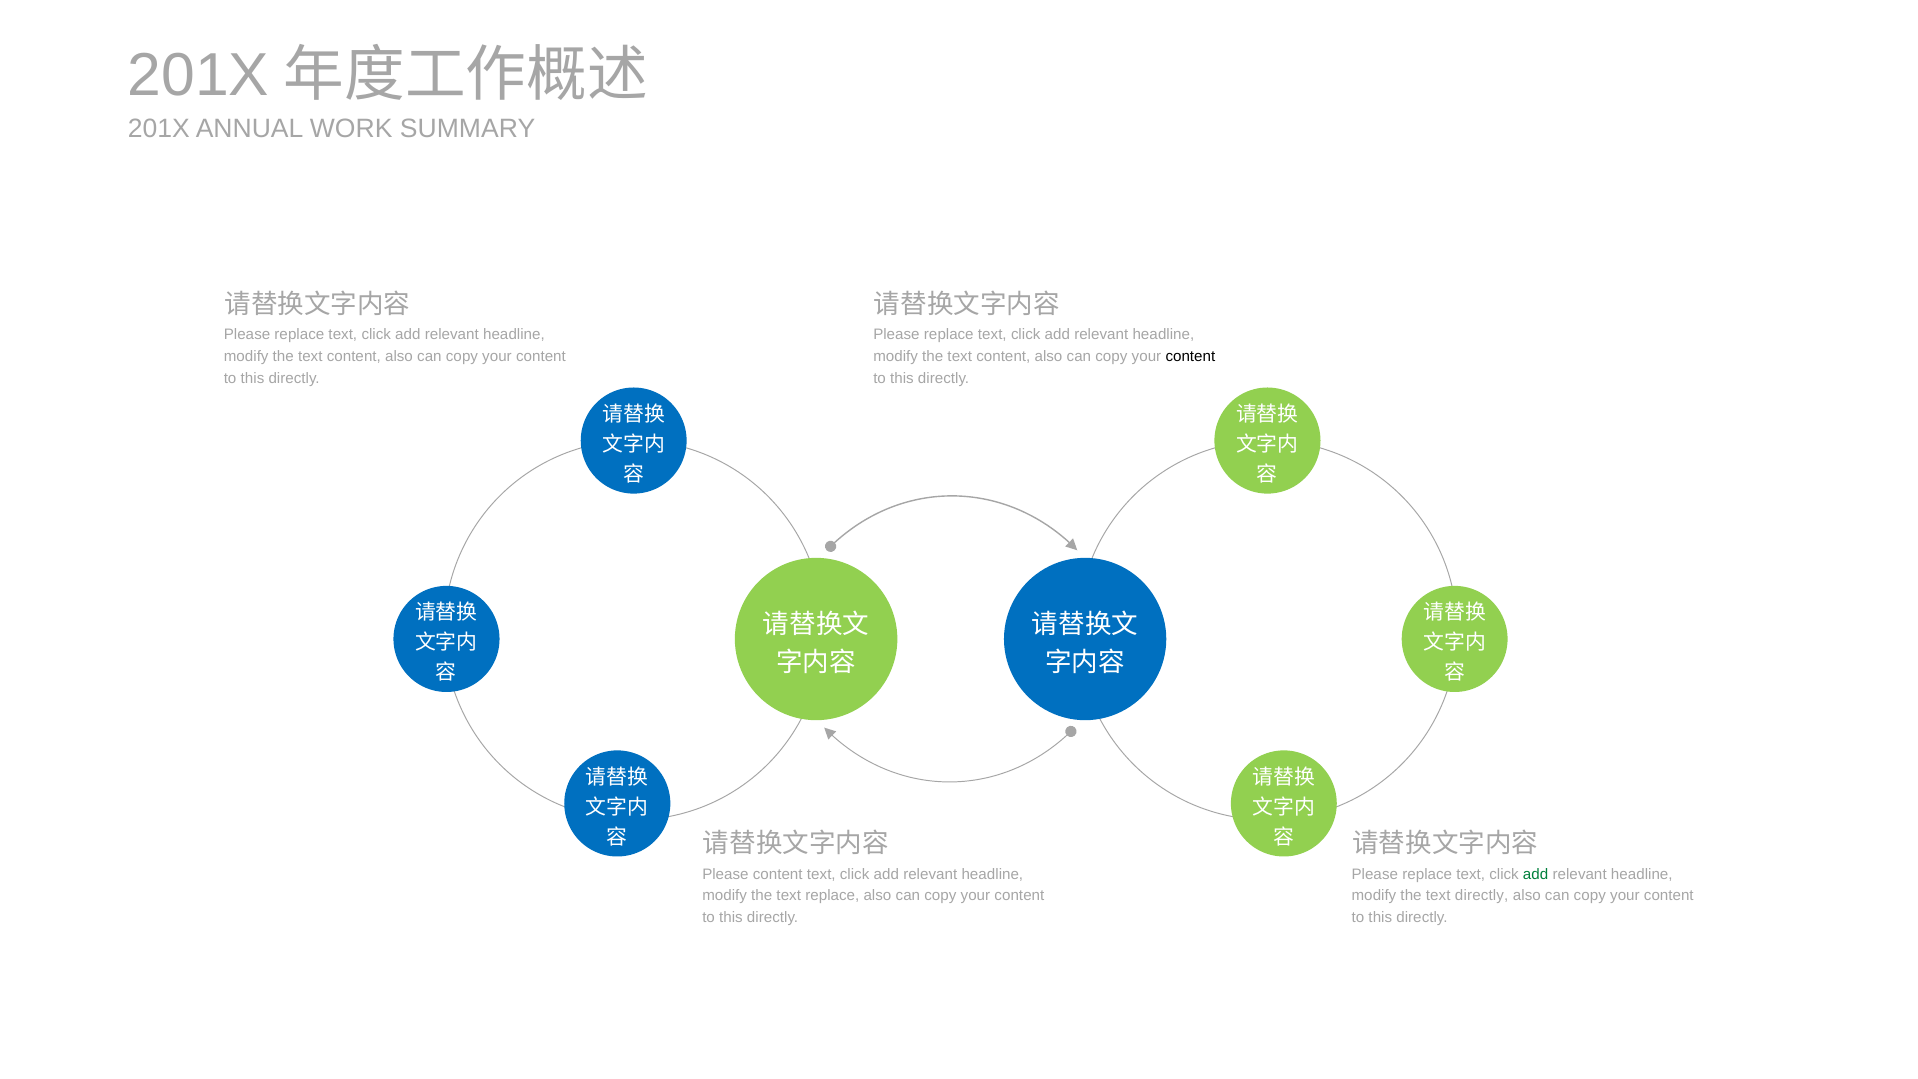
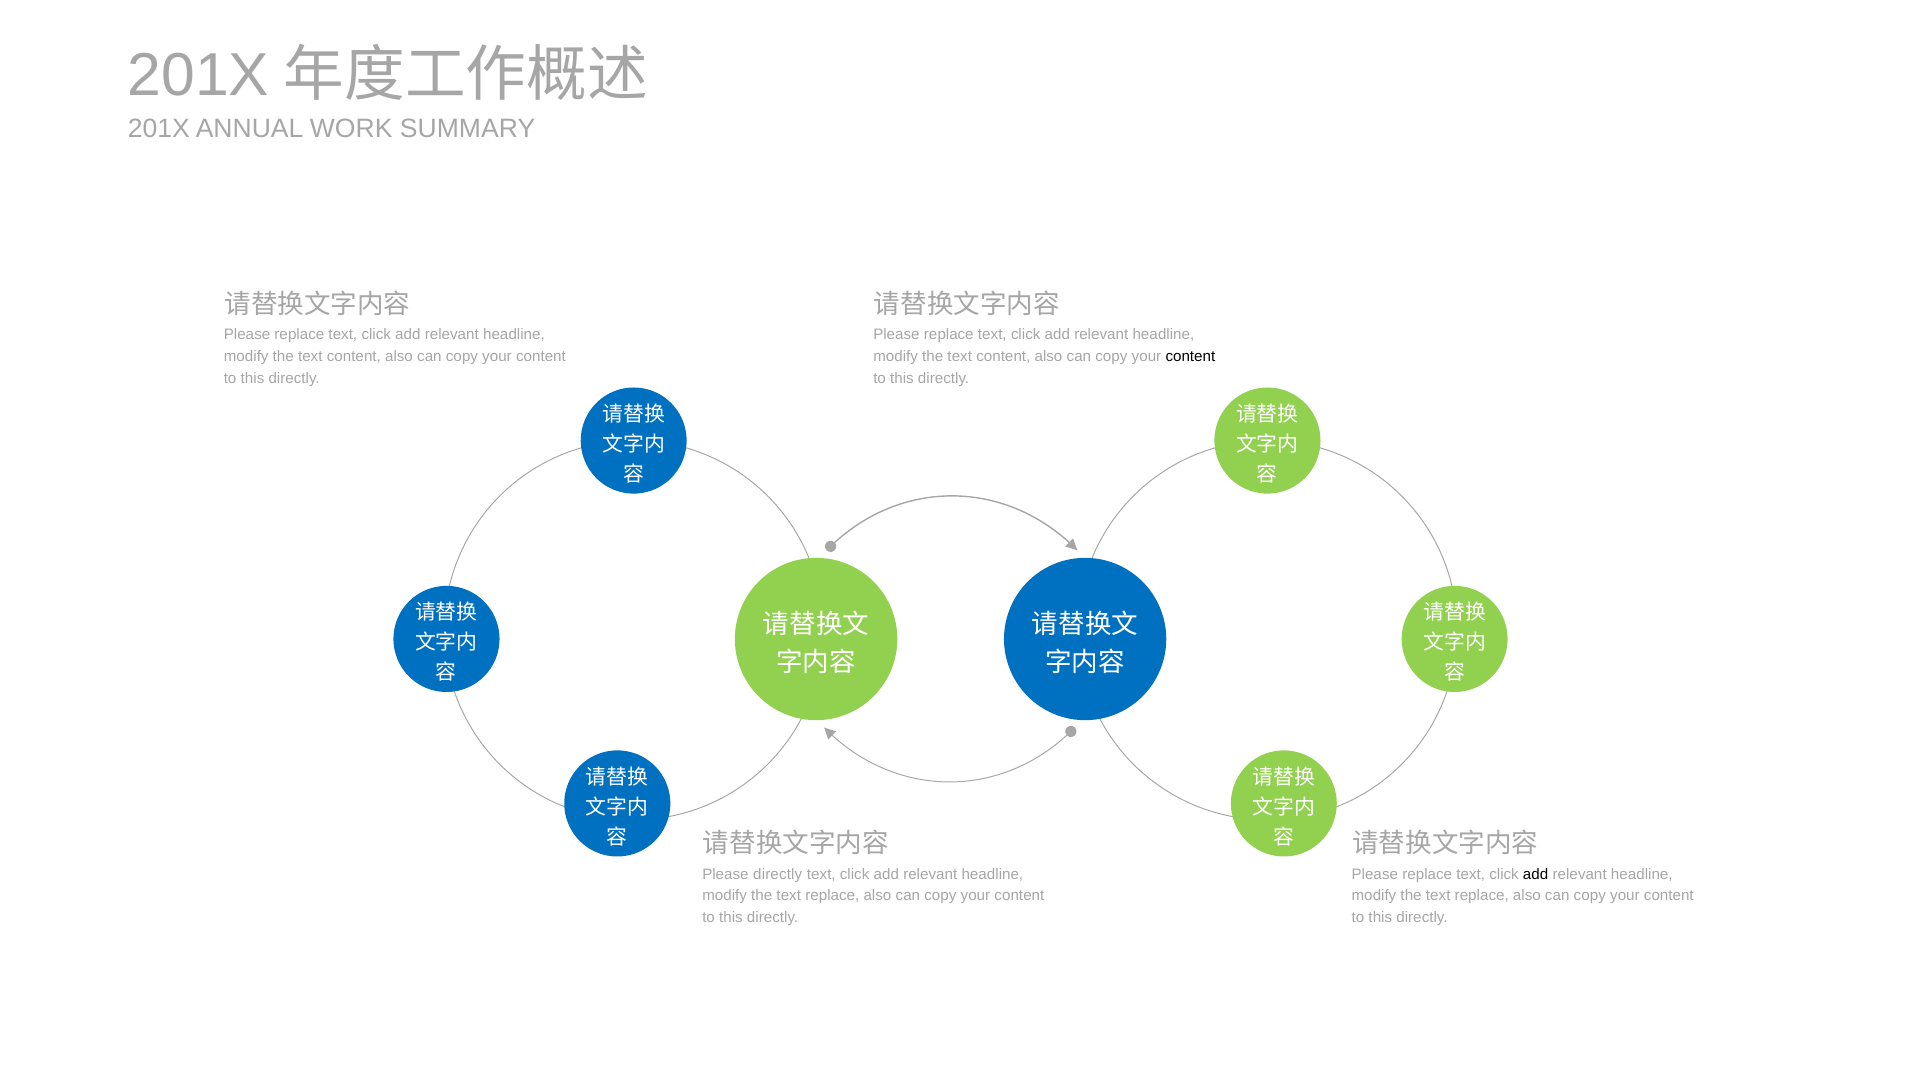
Please content: content -> directly (778, 874)
add colour: green -> black (1536, 874)
directly: directly -> replace (1482, 896)
